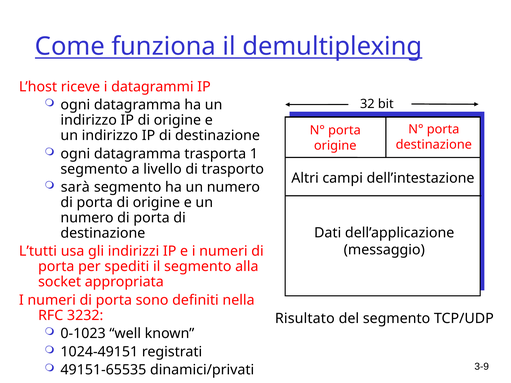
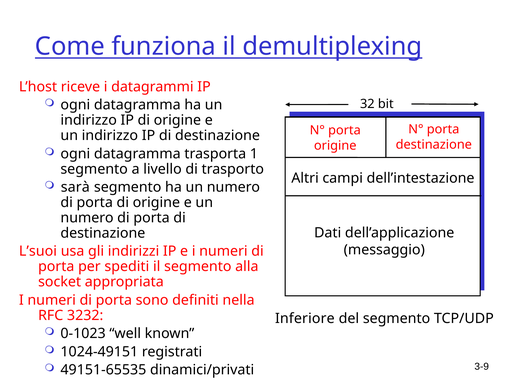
L’tutti: L’tutti -> L’suoi (38, 251)
Risultato: Risultato -> Inferiore (305, 319)
